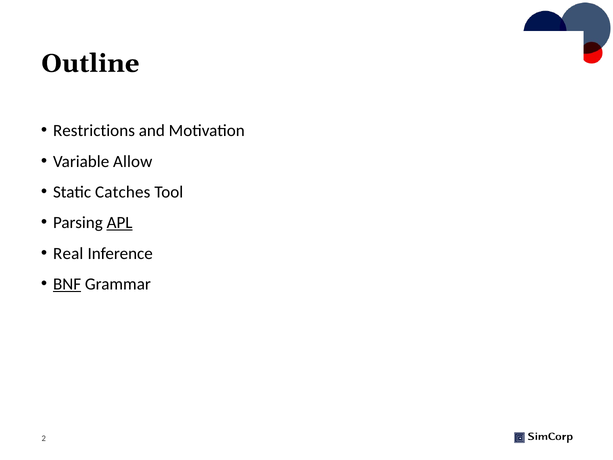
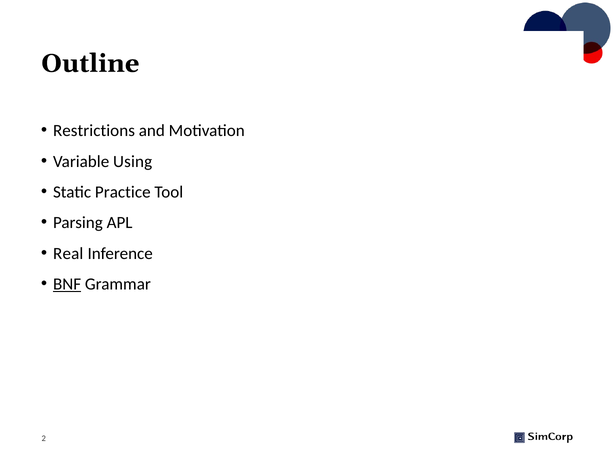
Allow: Allow -> Using (133, 161)
Catches: Catches -> Practice (123, 192)
APL underline: present -> none (120, 223)
